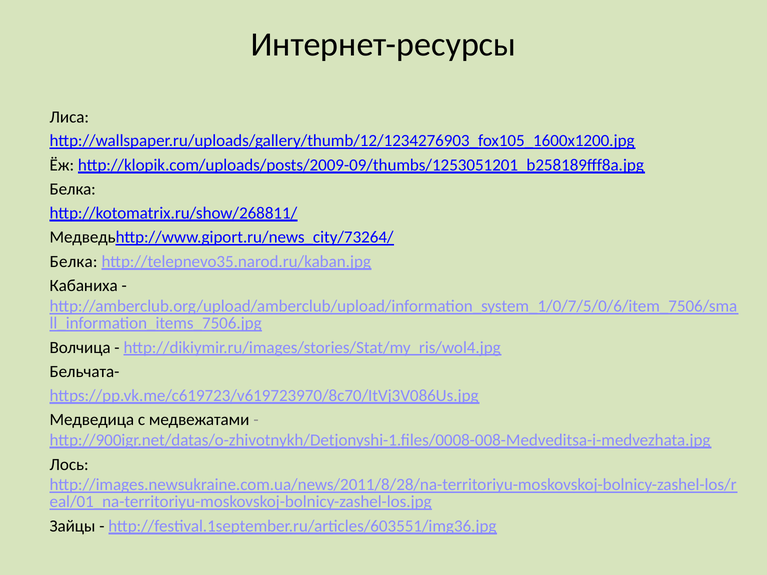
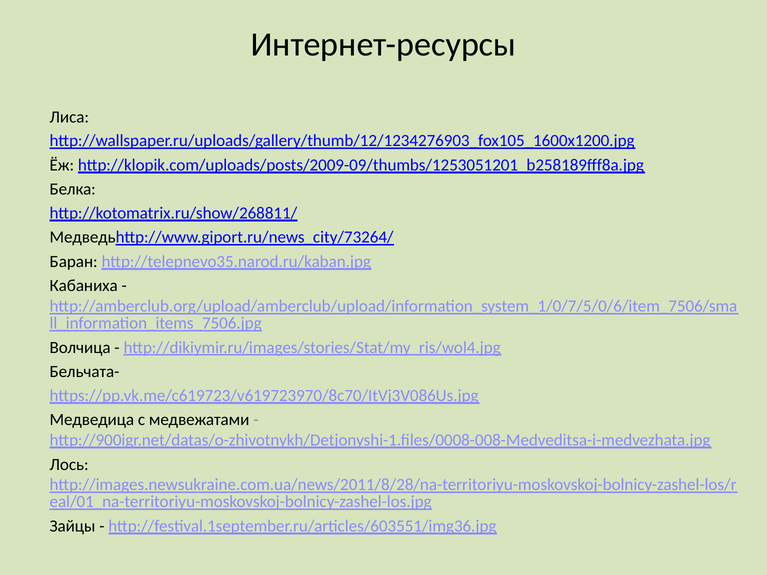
Белка: Белка -> Баран (74, 262)
